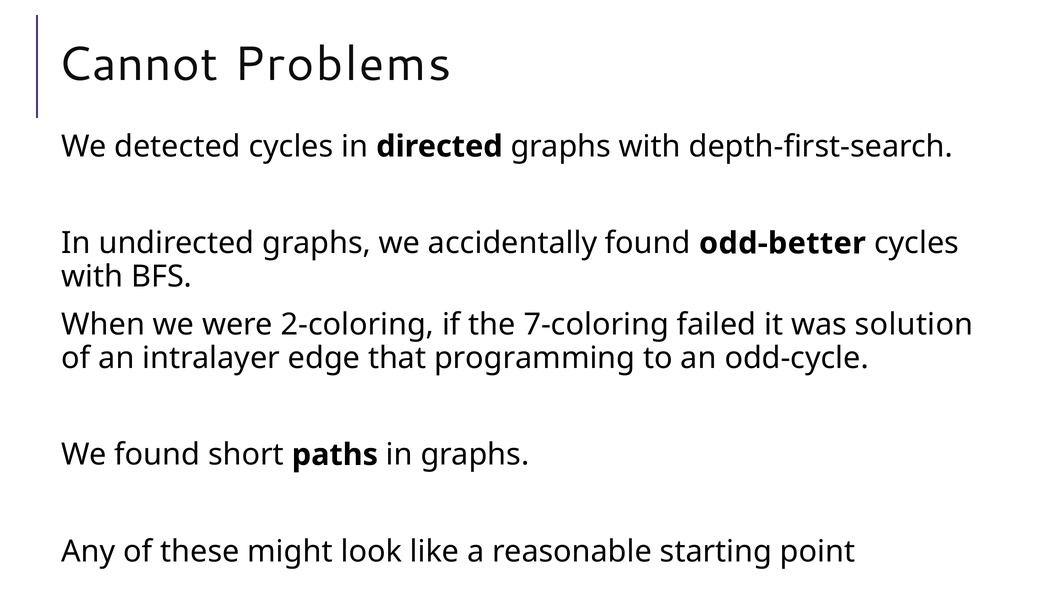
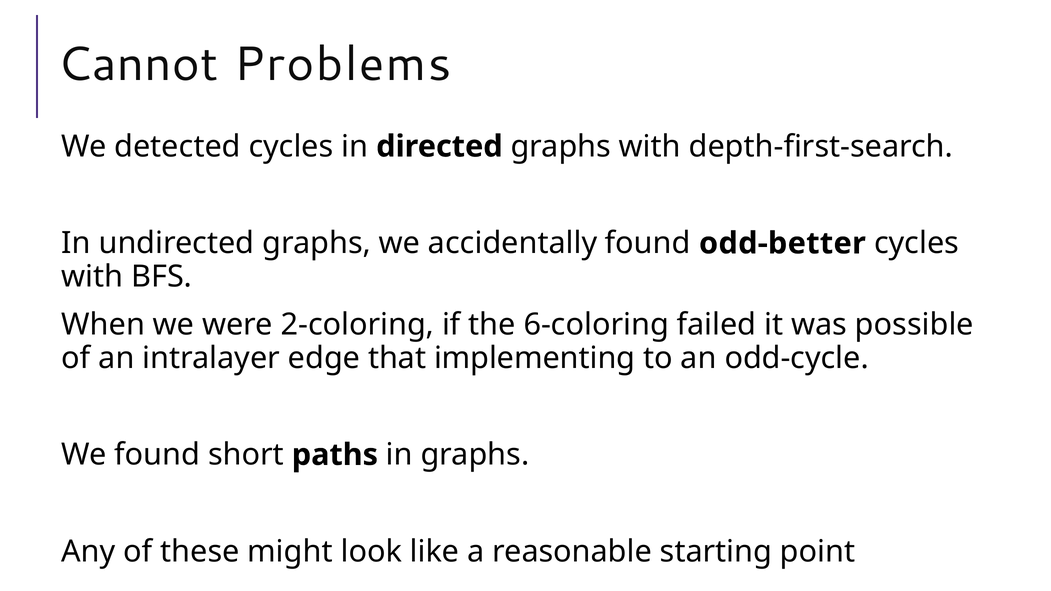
7-coloring: 7-coloring -> 6-coloring (596, 325)
solution: solution -> possible (914, 325)
programming: programming -> implementing (535, 358)
